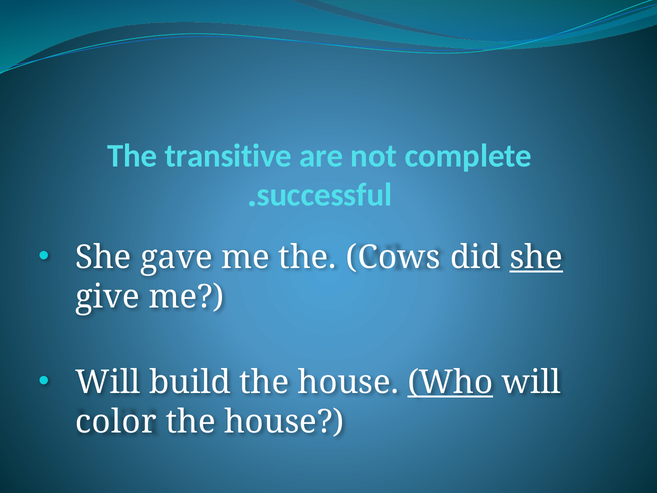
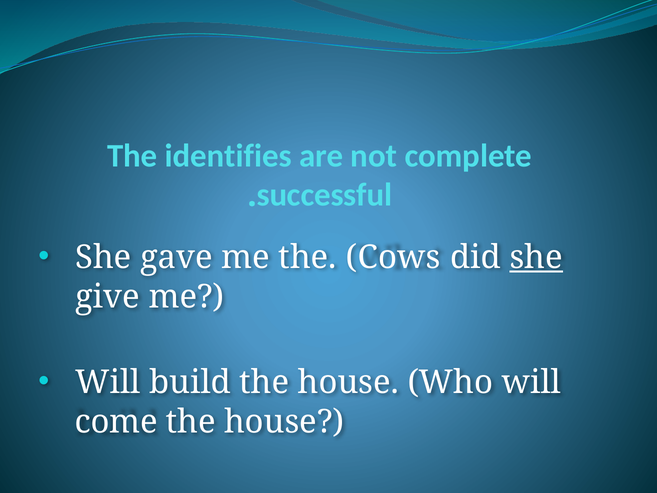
transitive: transitive -> identifies (228, 156)
Who underline: present -> none (450, 382)
color: color -> come (116, 421)
